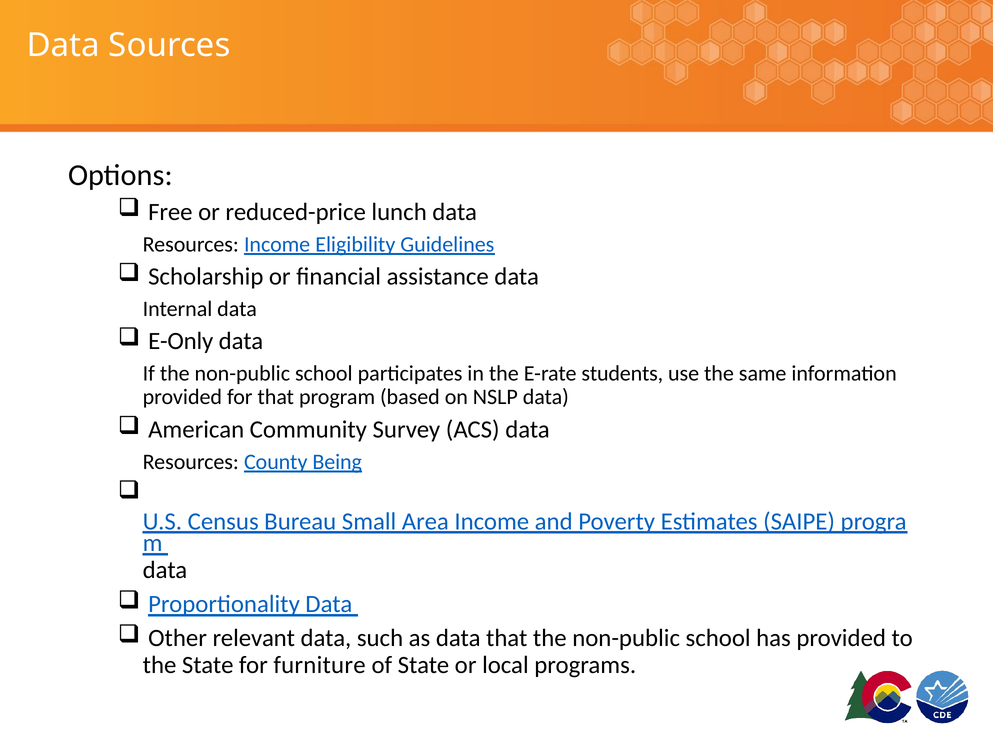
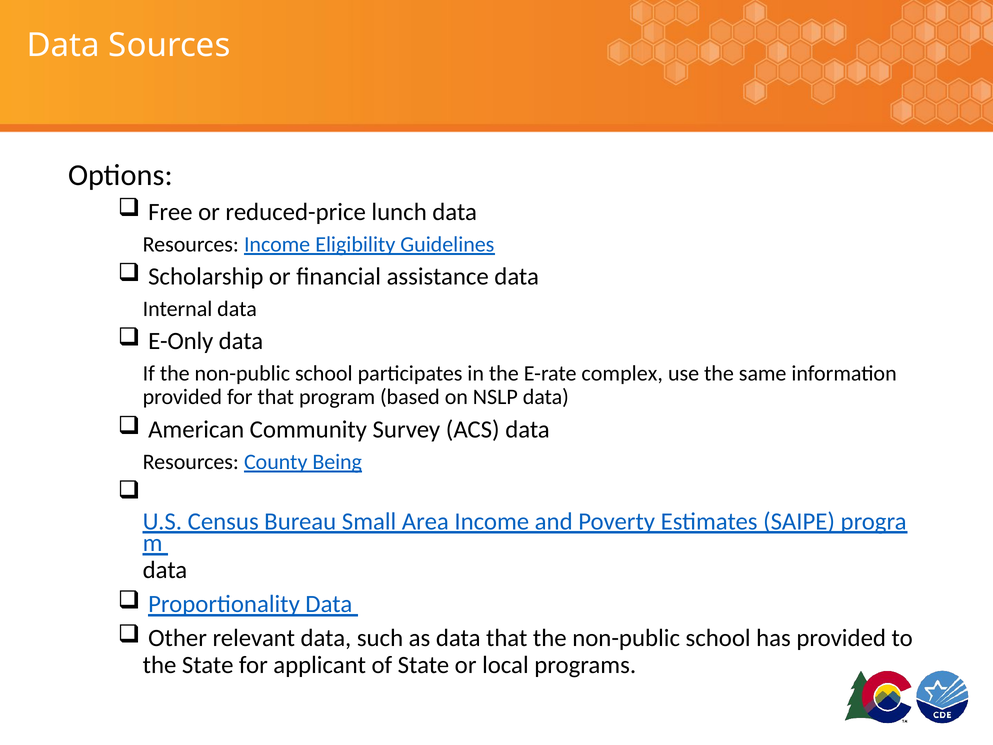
students: students -> complex (622, 373)
furniture: furniture -> applicant (320, 665)
